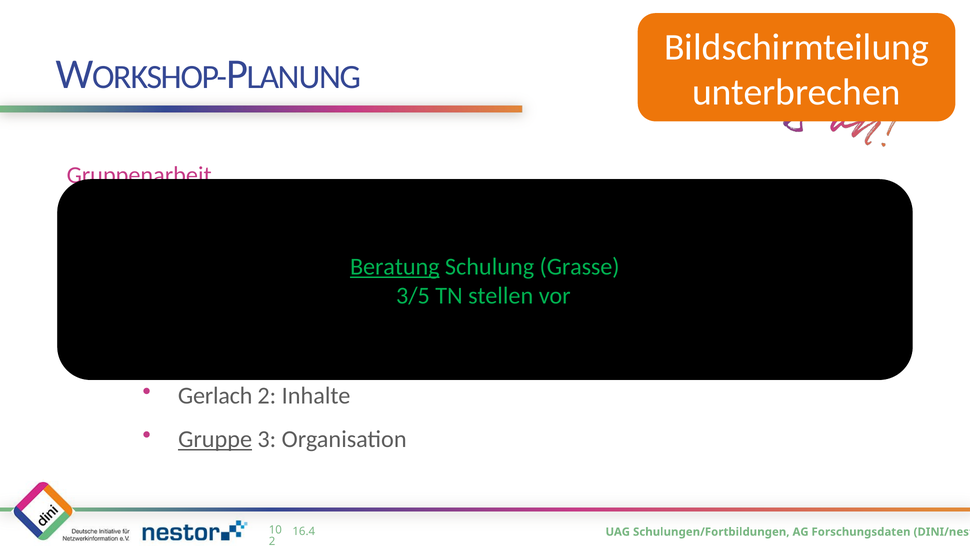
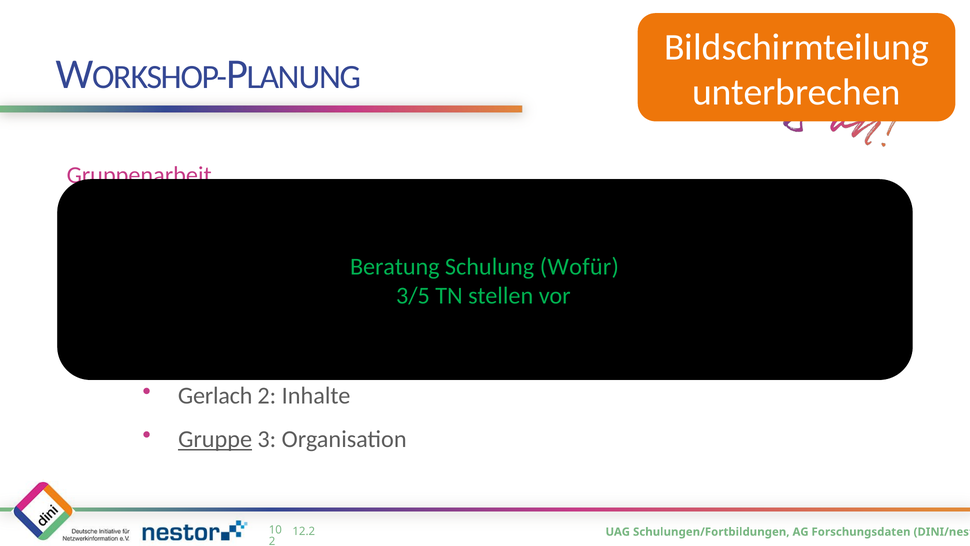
Beratung underline: present -> none (395, 266)
Grasse: Grasse -> Wofür (579, 266)
16.4: 16.4 -> 12.2 (304, 531)
